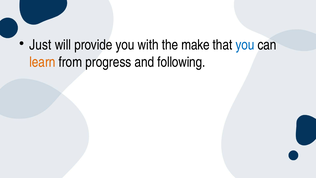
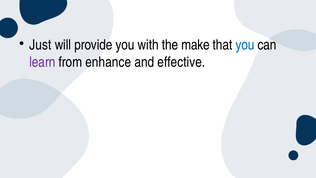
learn colour: orange -> purple (42, 62)
progress: progress -> enhance (108, 62)
following: following -> effective (181, 62)
